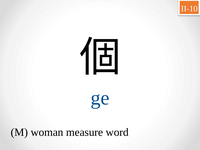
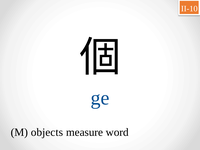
woman: woman -> objects (47, 132)
